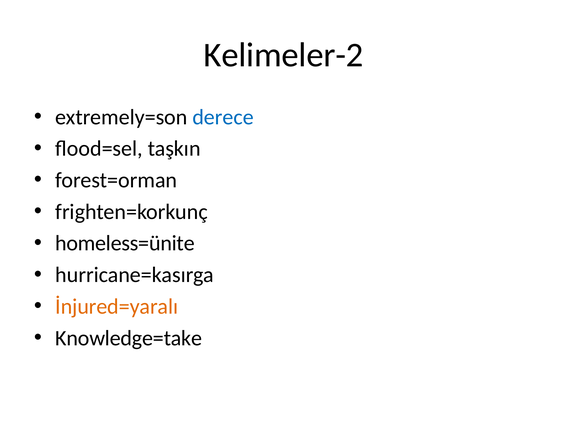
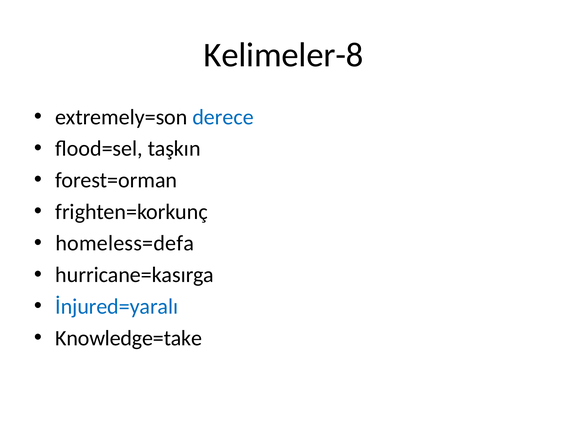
Kelimeler-2: Kelimeler-2 -> Kelimeler-8 (283, 55)
homeless=ünite: homeless=ünite -> homeless=defa (125, 243)
İnjured=yaralı colour: orange -> blue (117, 306)
